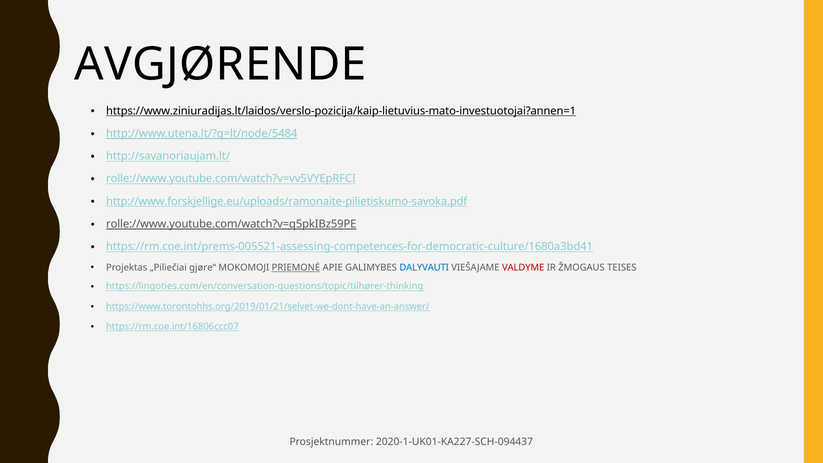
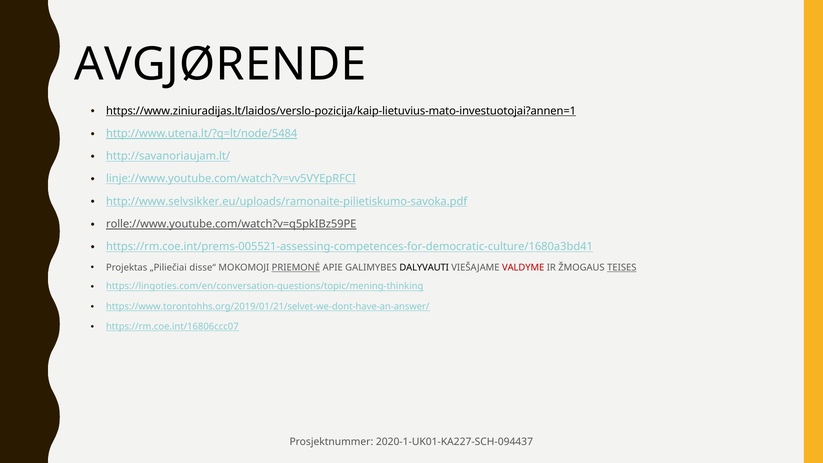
rolle://www.youtube.com/watch?v=vv5VYEpRFCI: rolle://www.youtube.com/watch?v=vv5VYEpRFCI -> linje://www.youtube.com/watch?v=vv5VYEpRFCI (231, 179)
http://www.forskjellige.eu/uploads/ramonaite-pilietiskumo-savoka.pdf: http://www.forskjellige.eu/uploads/ramonaite-pilietiskumo-savoka.pdf -> http://www.selvsikker.eu/uploads/ramonaite-pilietiskumo-savoka.pdf (287, 201)
gjøre“: gjøre“ -> disse“ (203, 268)
DALYVAUTI colour: blue -> black (424, 268)
TEISES underline: none -> present (622, 268)
https://lingoties.com/en/conversation-questions/topic/tilhører-thinking: https://lingoties.com/en/conversation-questions/topic/tilhører-thinking -> https://lingoties.com/en/conversation-questions/topic/mening-thinking (265, 286)
